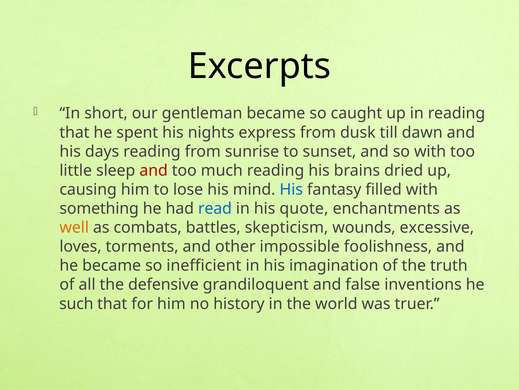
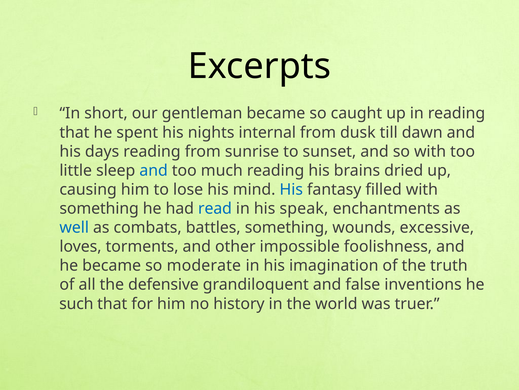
express: express -> internal (267, 132)
and colour: red -> blue (154, 170)
quote: quote -> speak (304, 208)
well colour: orange -> blue (74, 227)
battles skepticism: skepticism -> something (287, 227)
inefficient: inefficient -> moderate (204, 265)
